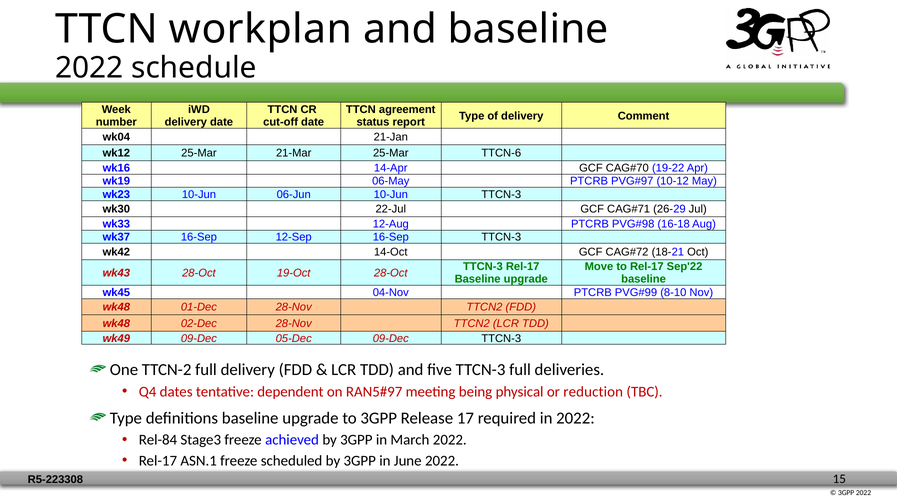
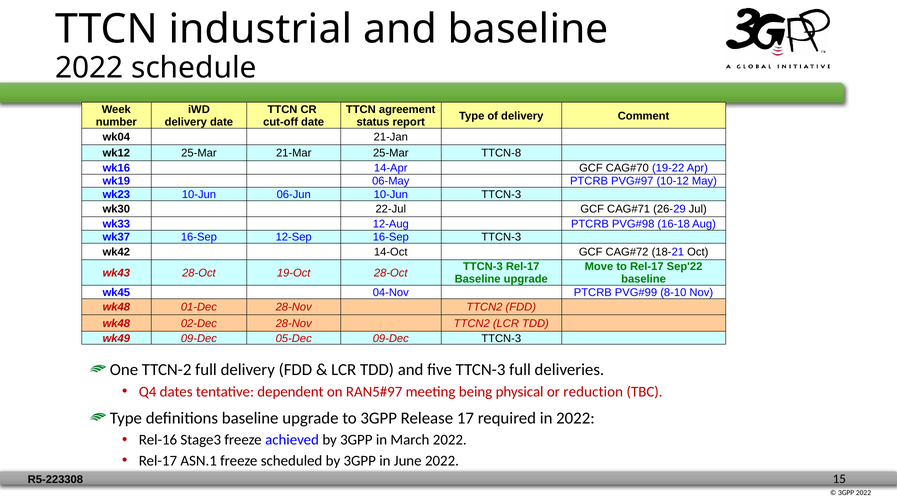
workplan: workplan -> industrial (261, 29)
TTCN-6: TTCN-6 -> TTCN-8 (501, 153)
Rel-84: Rel-84 -> Rel-16 (158, 440)
